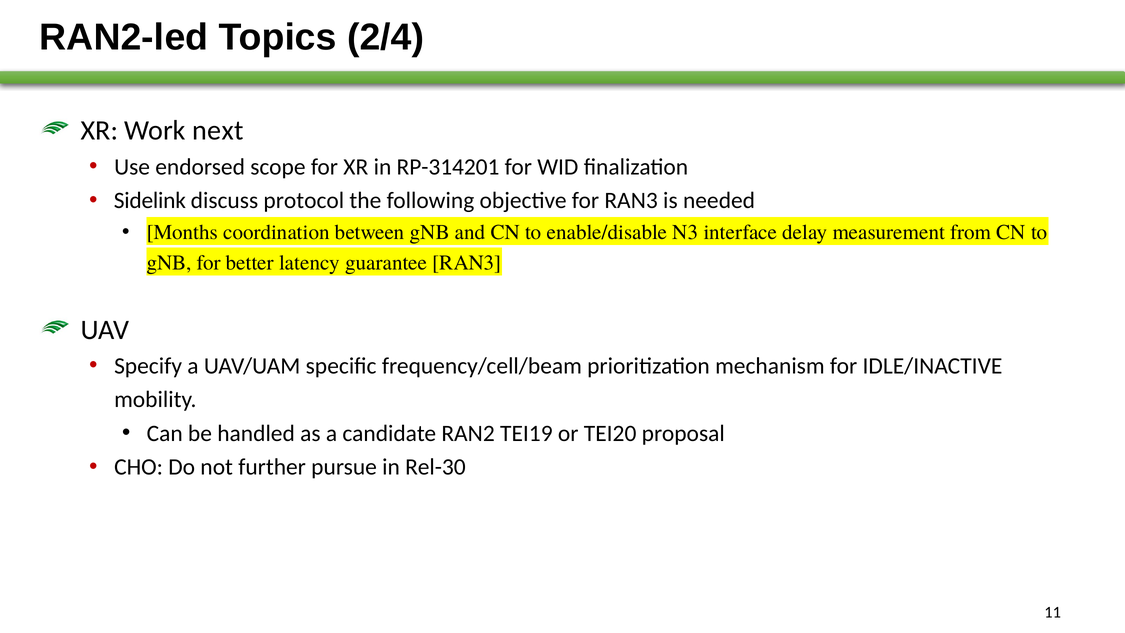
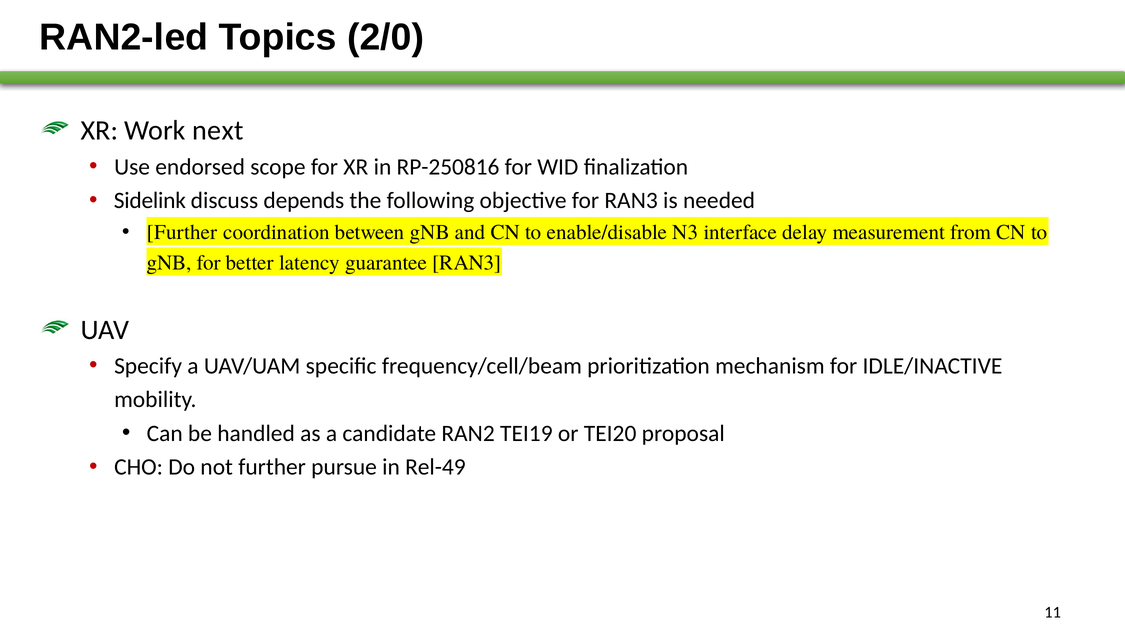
2/4: 2/4 -> 2/0 (386, 37)
RP-314201: RP-314201 -> RP-250816 (448, 167)
protocol: protocol -> depends (304, 201)
Months: Months -> Further (182, 232)
Rel-30: Rel-30 -> Rel-49 (435, 467)
